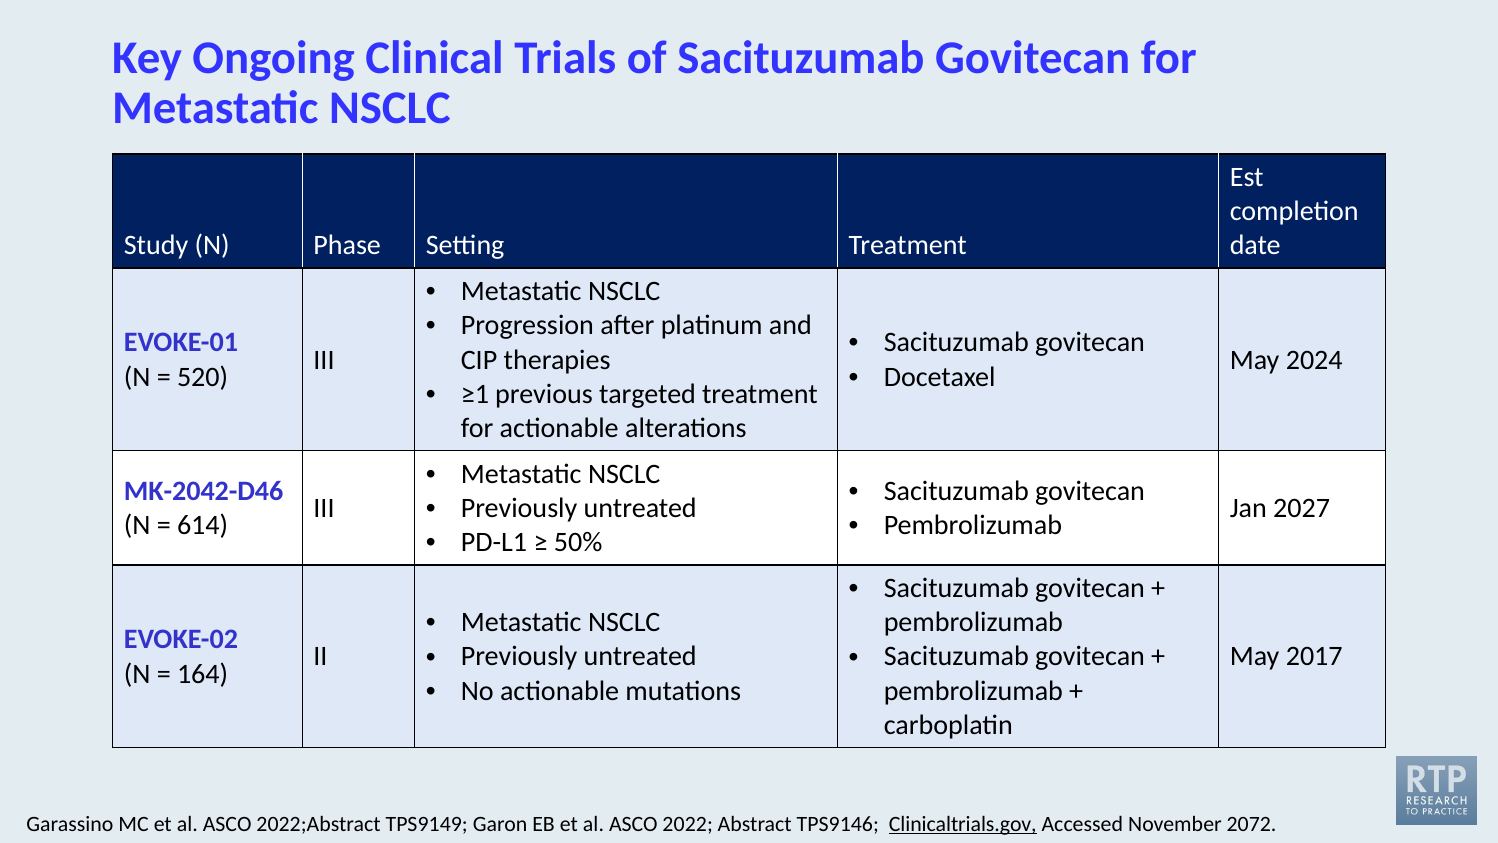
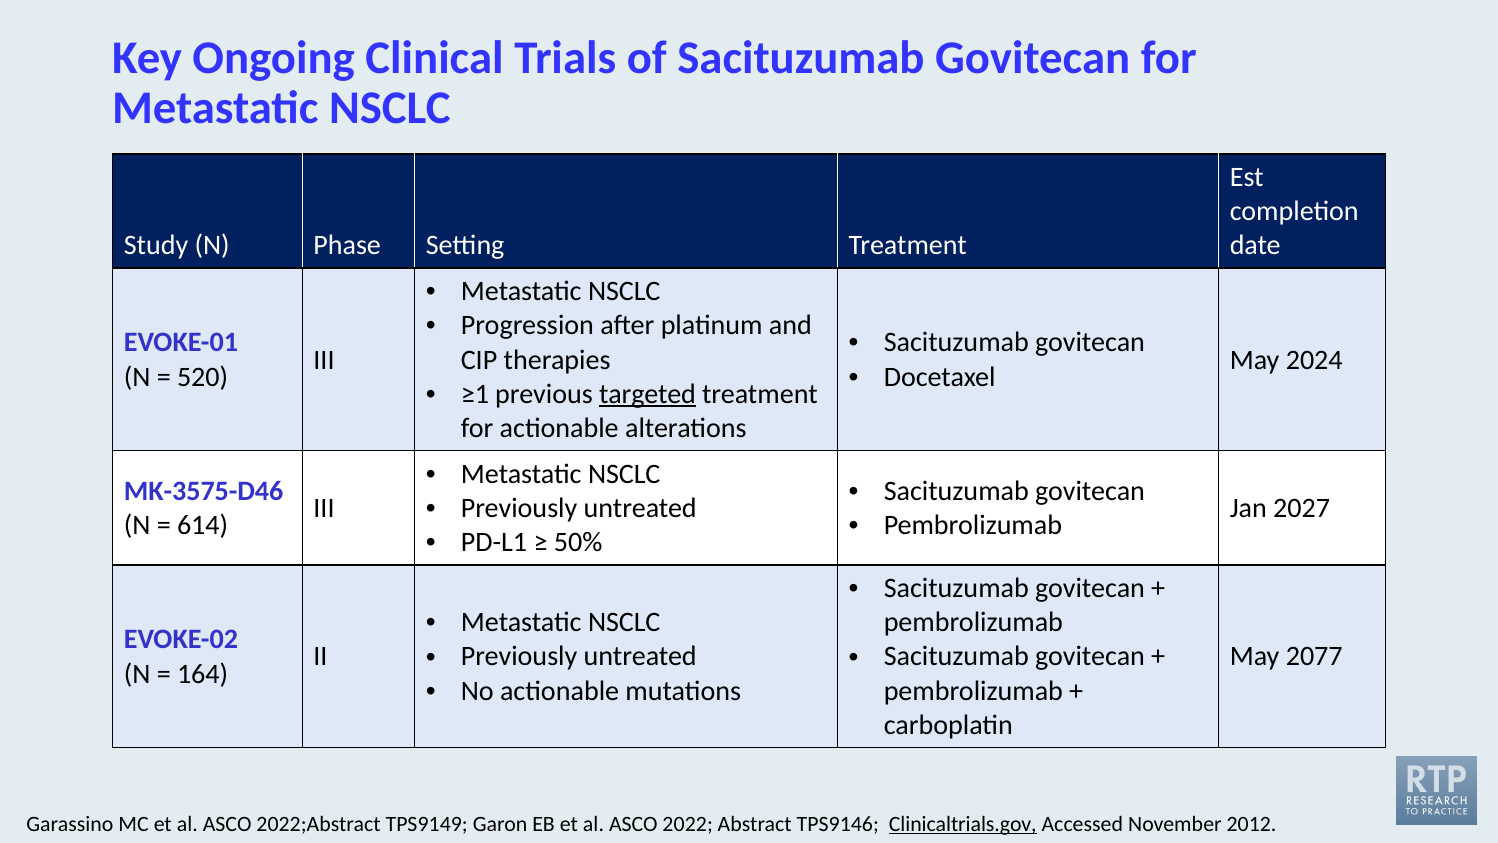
targeted underline: none -> present (648, 394)
MK-2042-D46: MK-2042-D46 -> MK-3575-D46 (204, 491)
2017: 2017 -> 2077 (1314, 656)
2072: 2072 -> 2012 (1252, 824)
